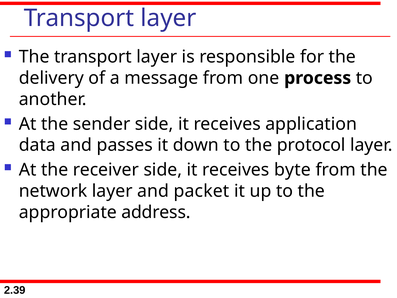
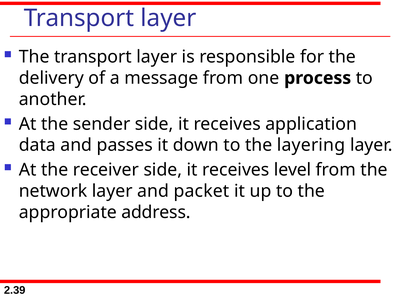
protocol: protocol -> layering (311, 145)
byte: byte -> level (293, 170)
